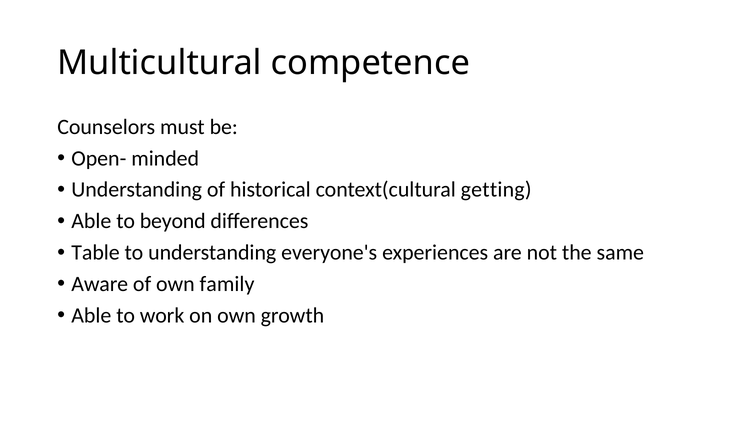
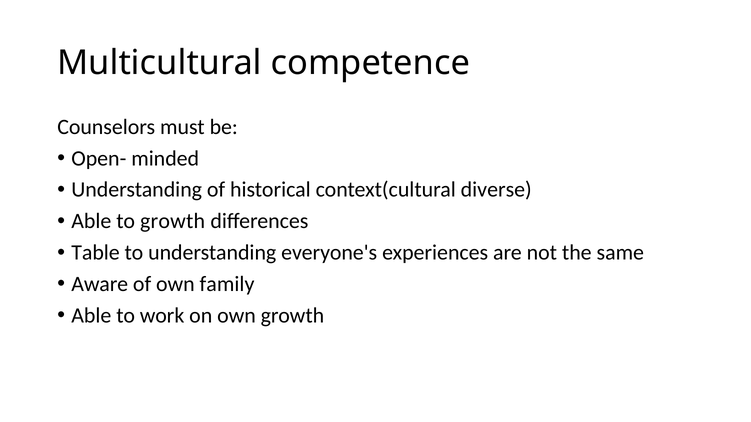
getting: getting -> diverse (496, 190)
to beyond: beyond -> growth (173, 221)
